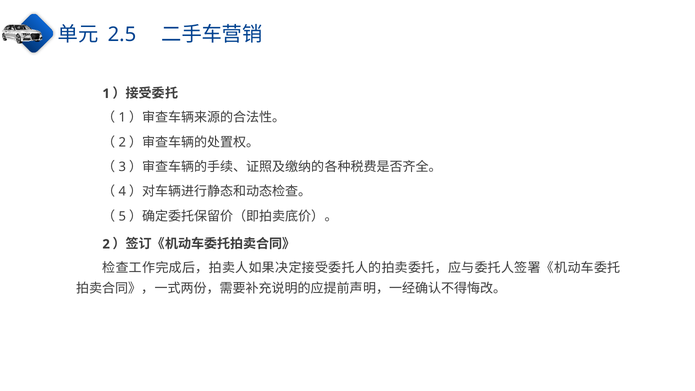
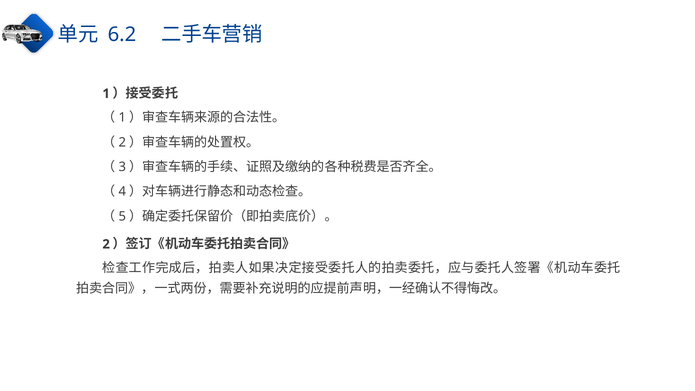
2.5: 2.5 -> 6.2 (122, 34)
